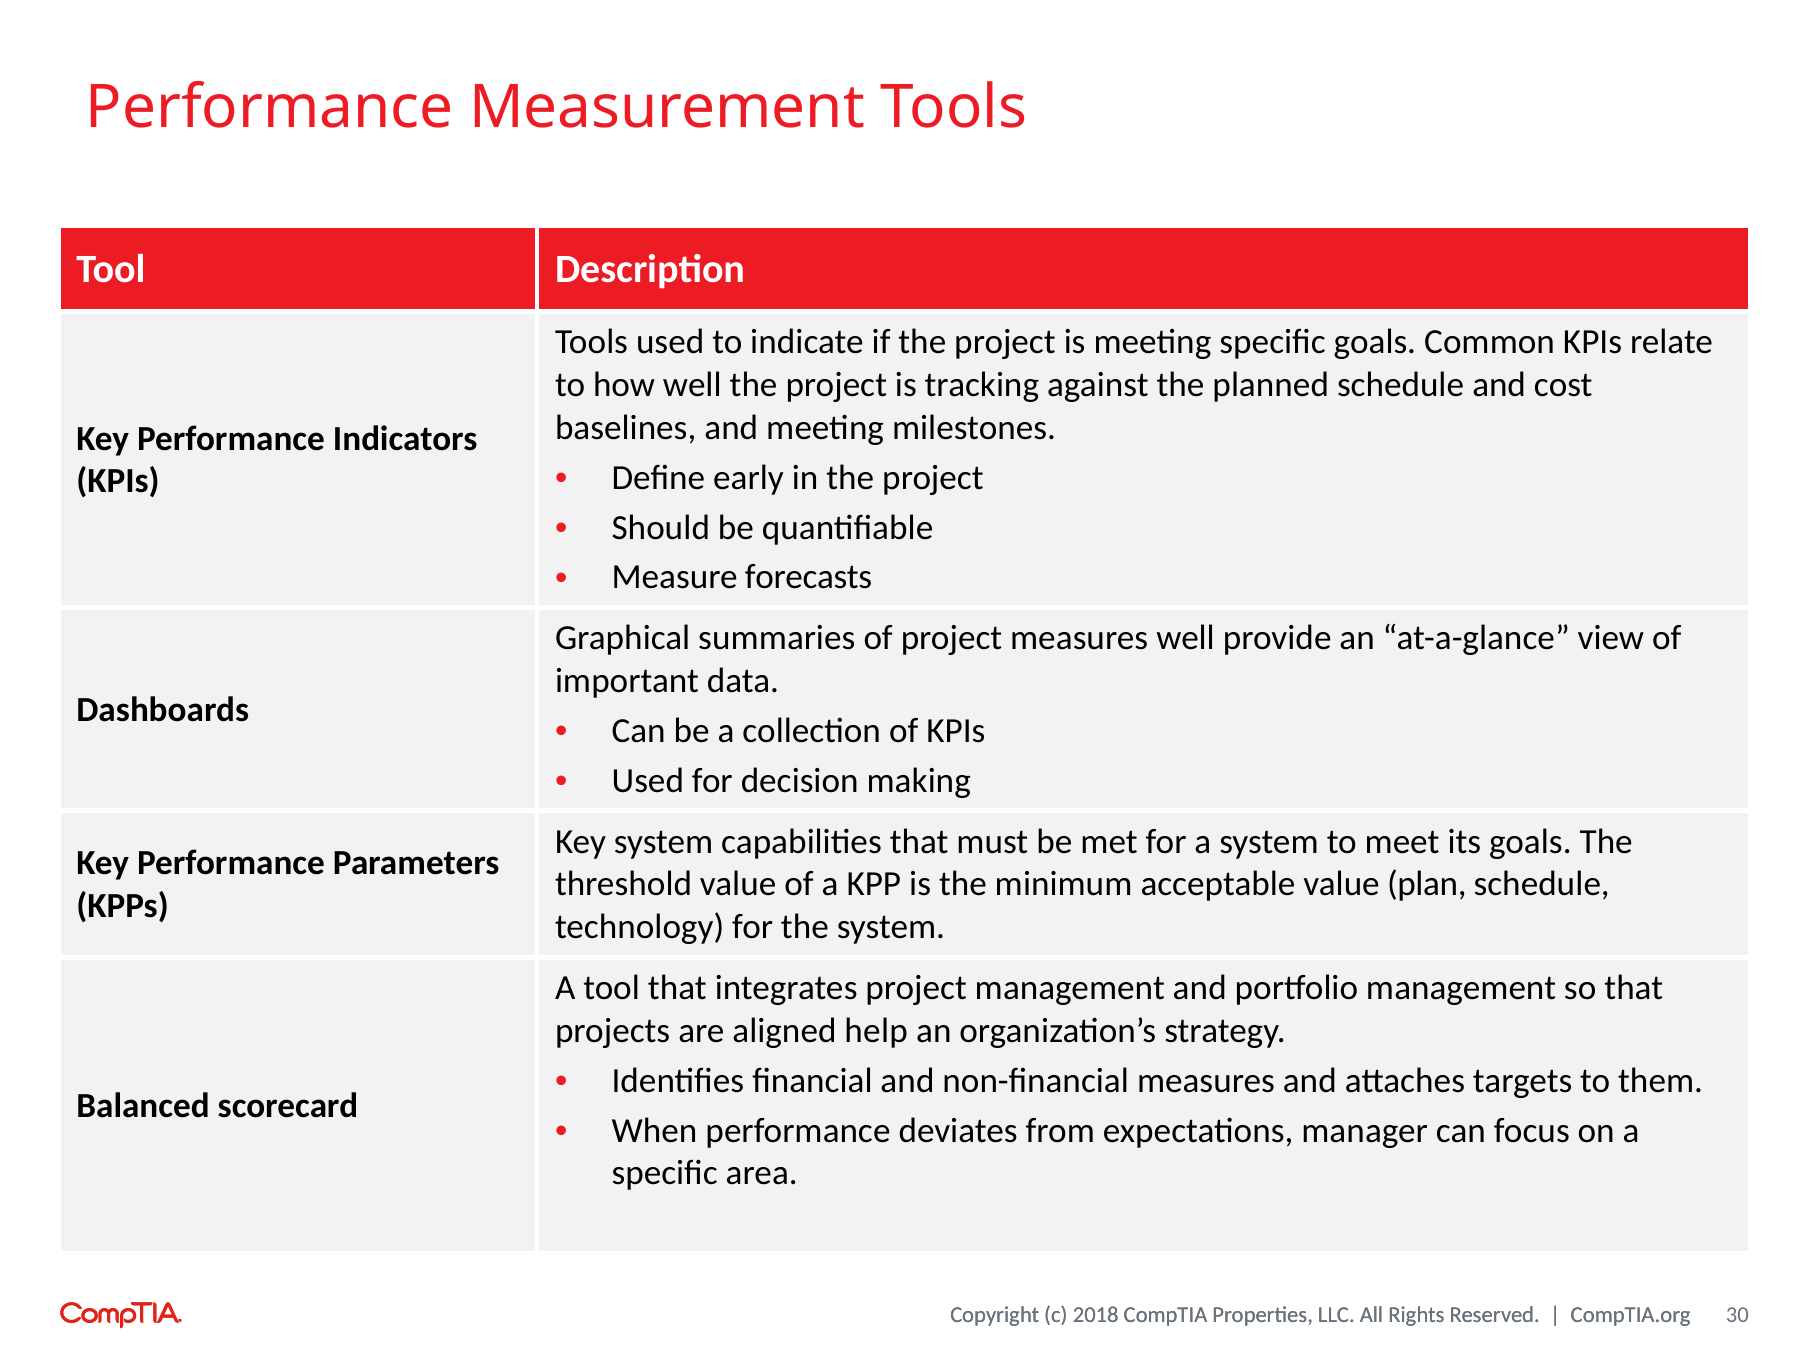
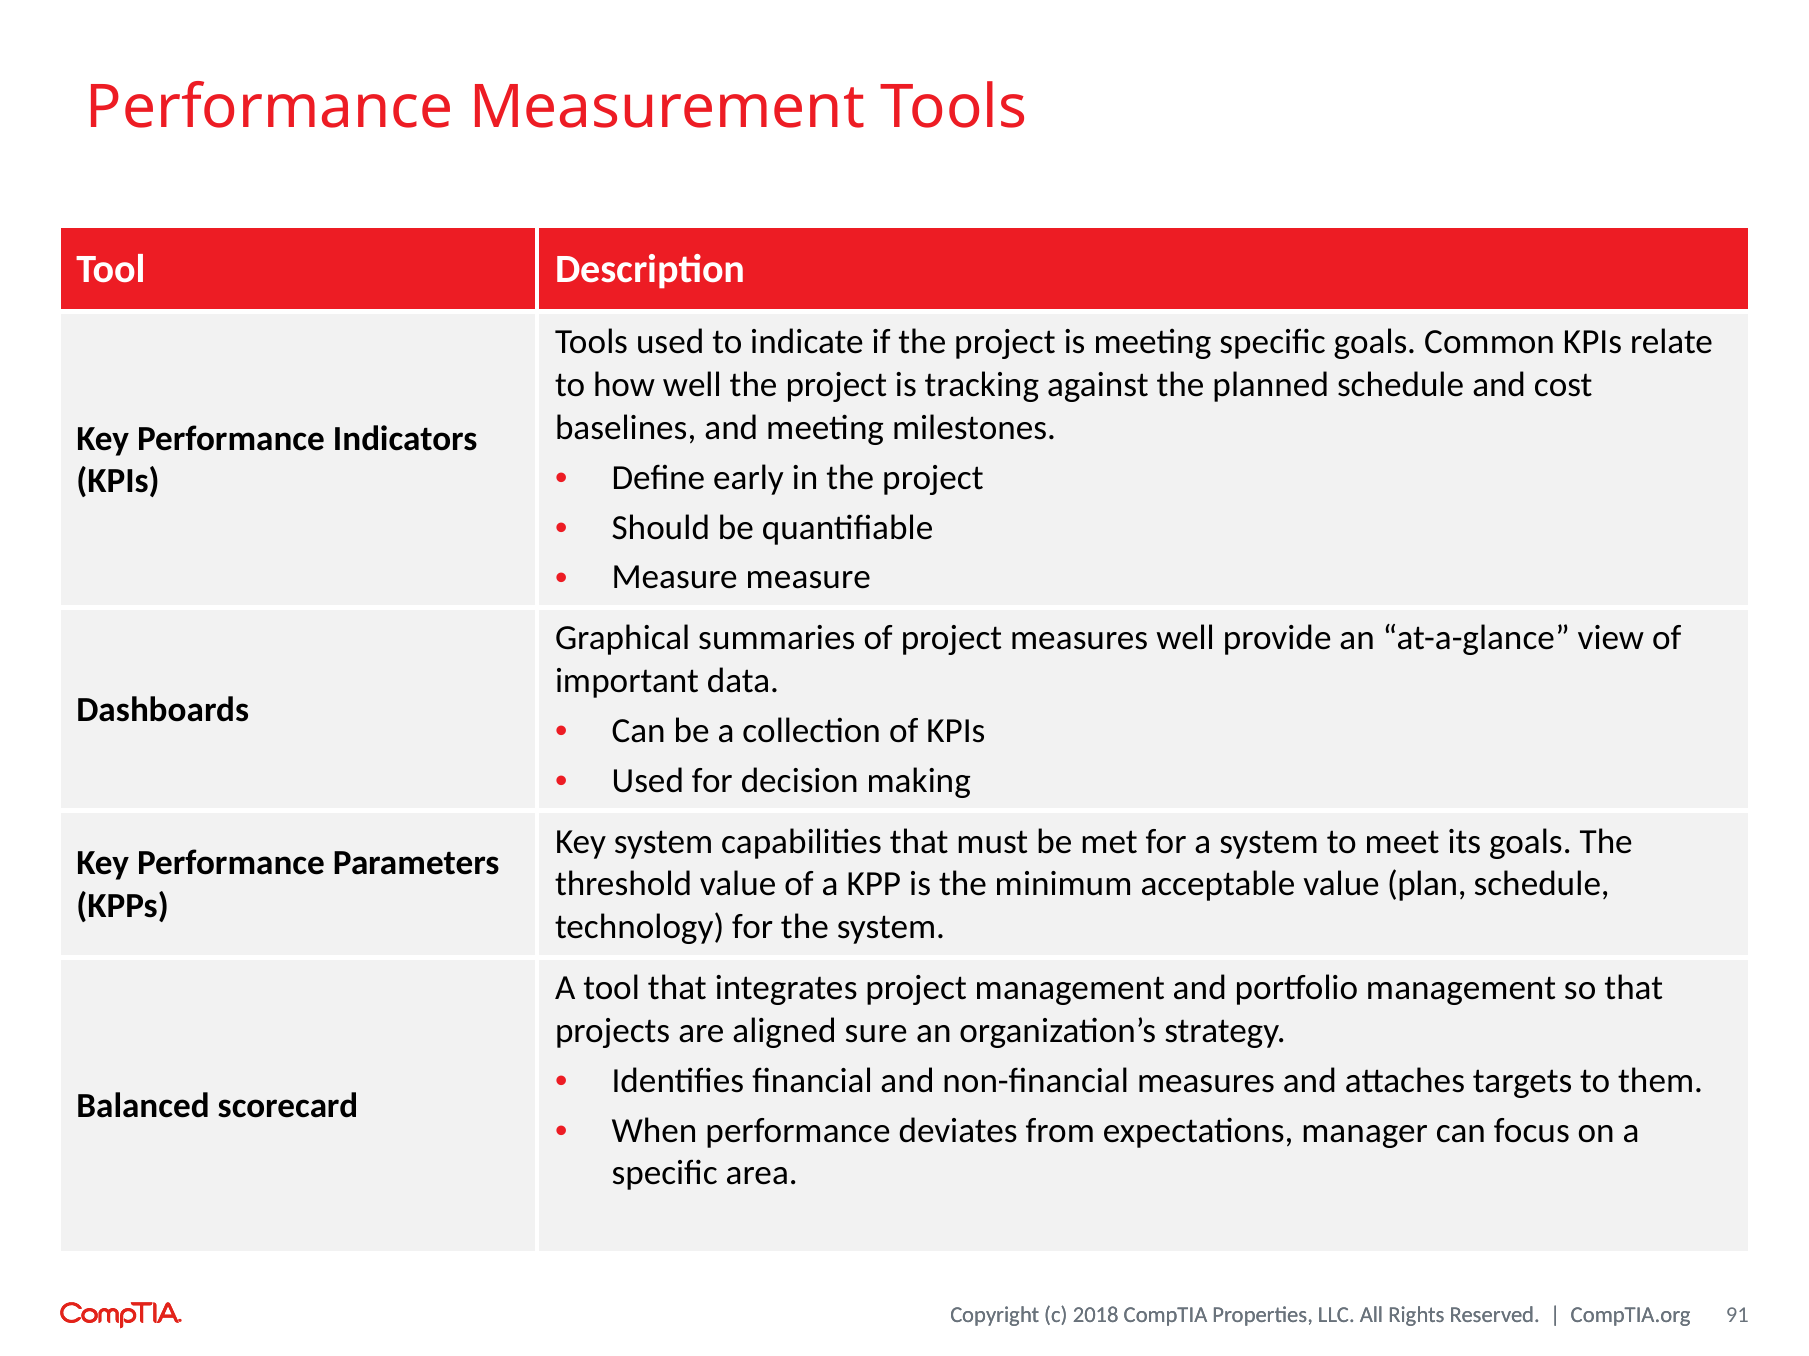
Measure forecasts: forecasts -> measure (808, 578)
help: help -> sure (876, 1031)
30: 30 -> 91 (1737, 1316)
